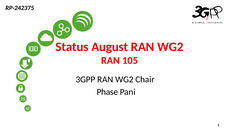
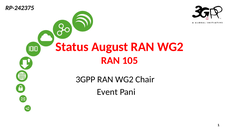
Phase: Phase -> Event (107, 92)
